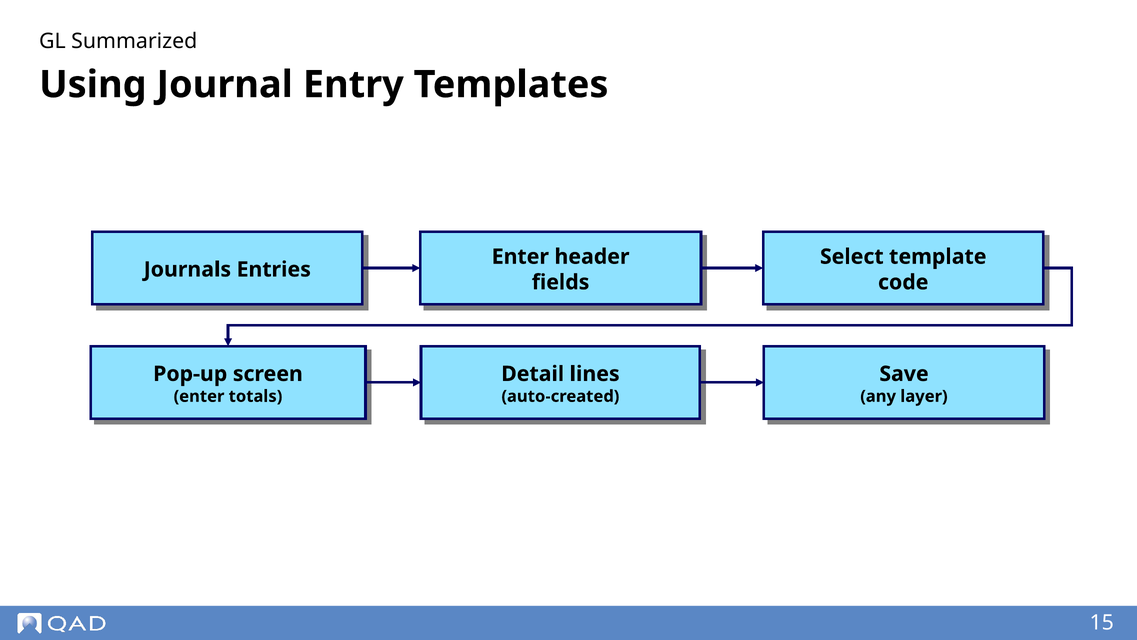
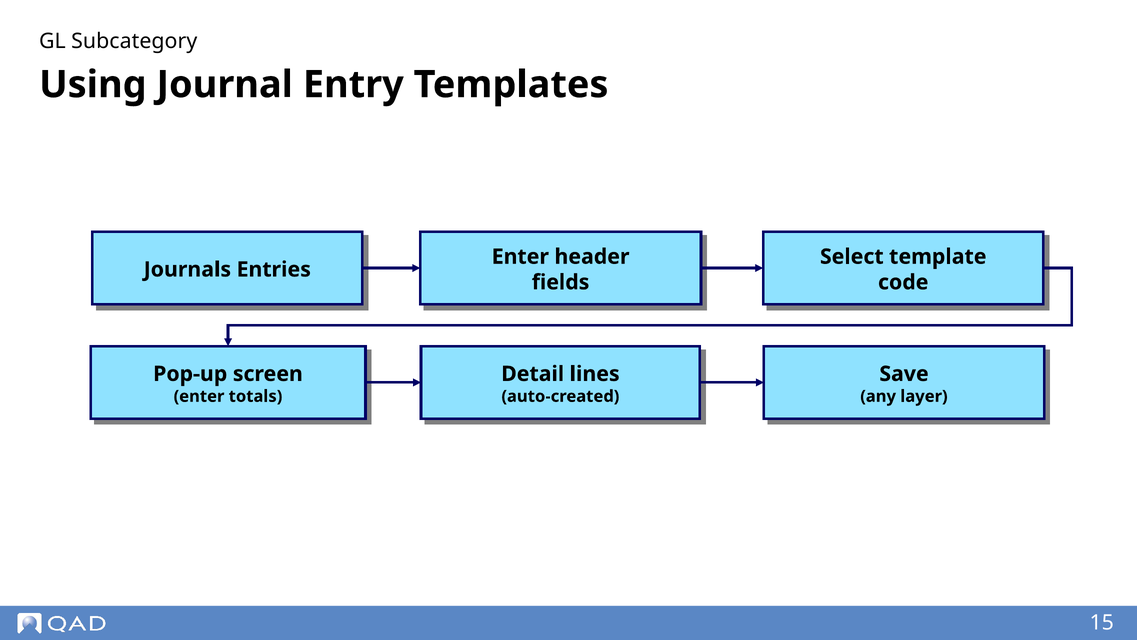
Summarized: Summarized -> Subcategory (134, 41)
